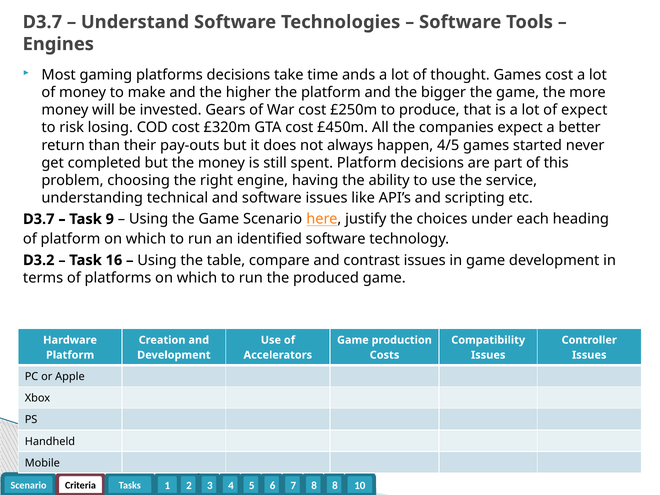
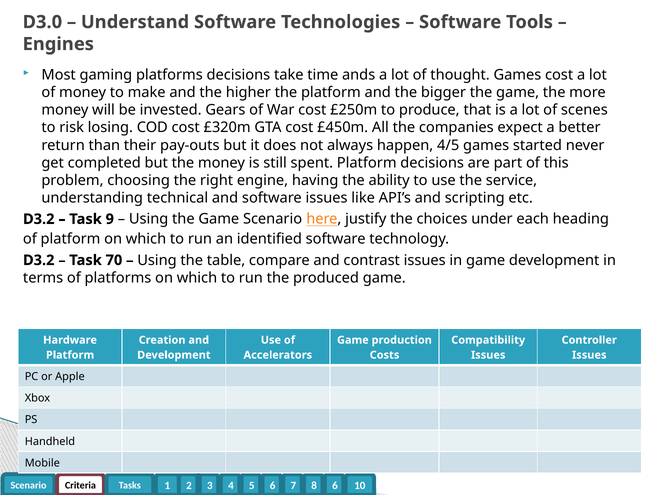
D3.7: D3.7 -> D3.0 (42, 22)
of expect: expect -> scenes (584, 110)
D3.7: D3.7 -> D3.2 (39, 219)
16: 16 -> 70 (114, 260)
8: 8 -> 6 (335, 486)
